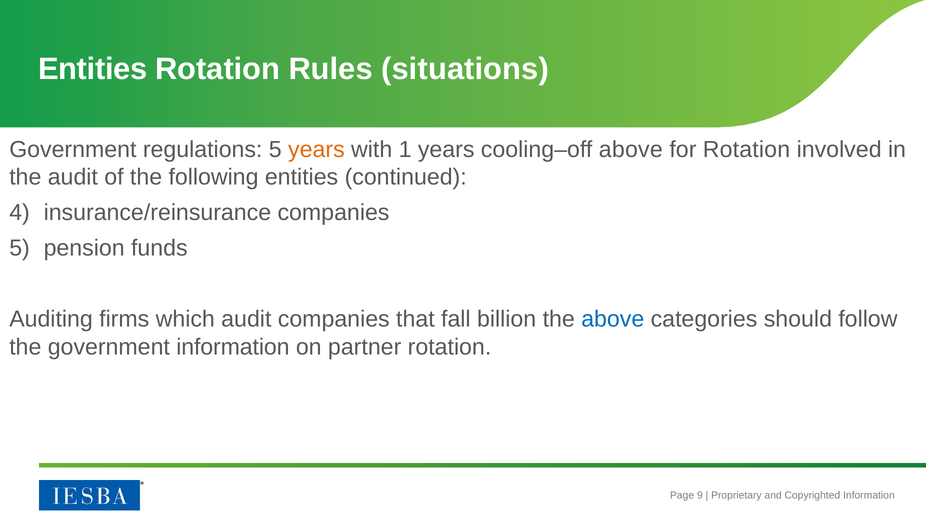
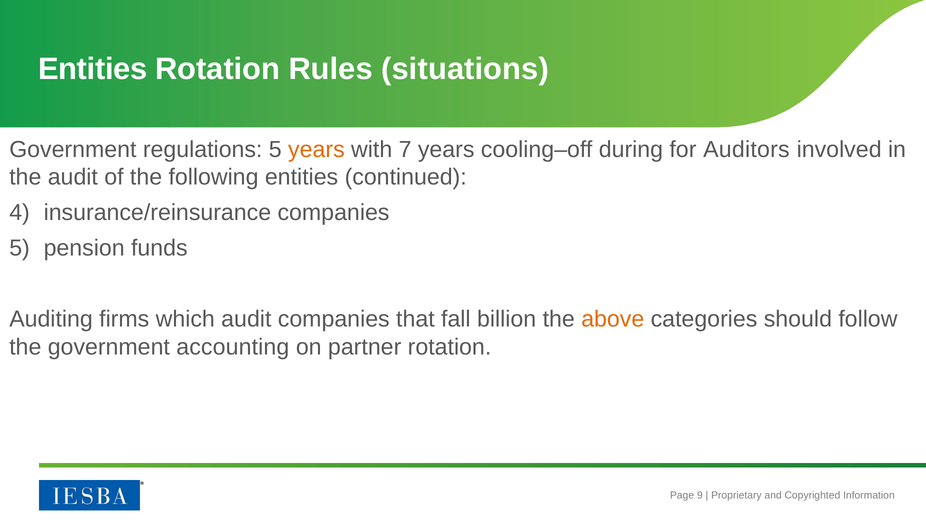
1: 1 -> 7 (405, 149)
cooling–off above: above -> during (631, 149)
for Rotation: Rotation -> Auditors (746, 149)
above colour: blue -> orange (613, 319)
government information: information -> accounting (233, 347)
